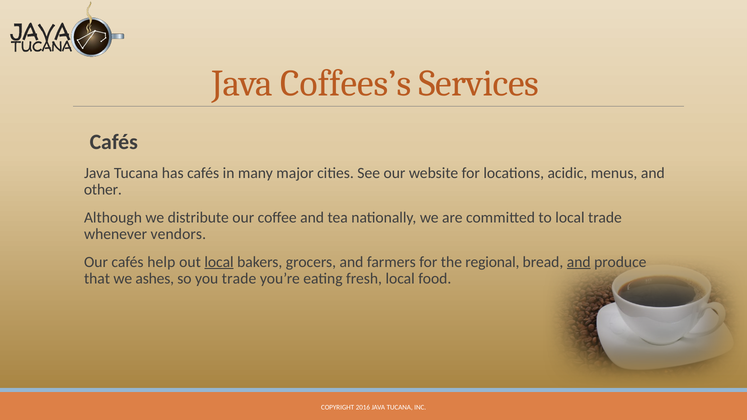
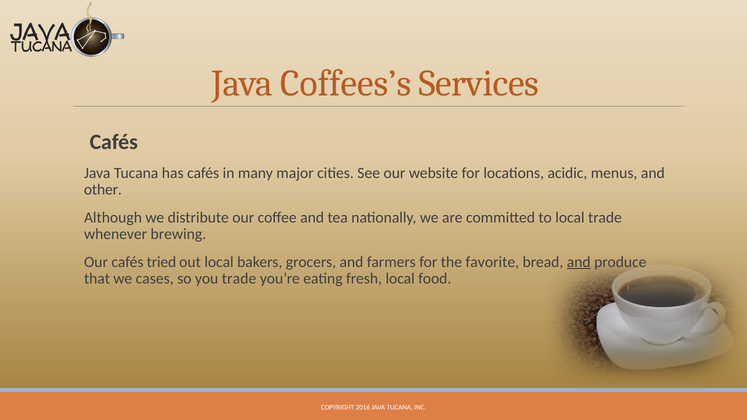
vendors: vendors -> brewing (178, 234)
help: help -> tried (161, 262)
local underline: present -> none (219, 262)
regional: regional -> favorite (492, 262)
ashes: ashes -> cases (155, 279)
